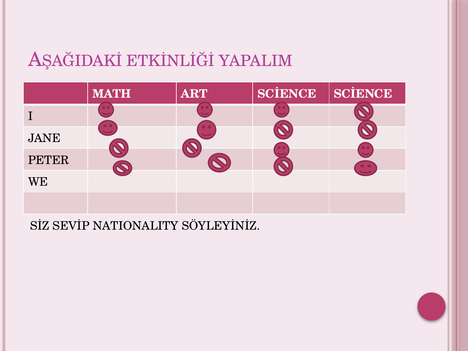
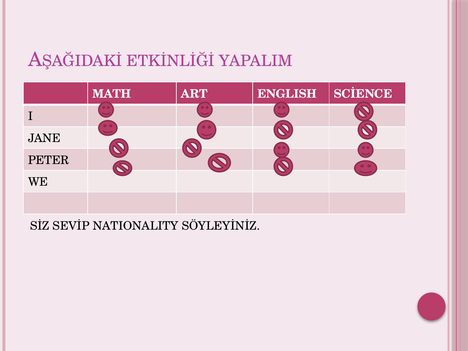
ART SCİENCE: SCİENCE -> ENGLISH (287, 94)
